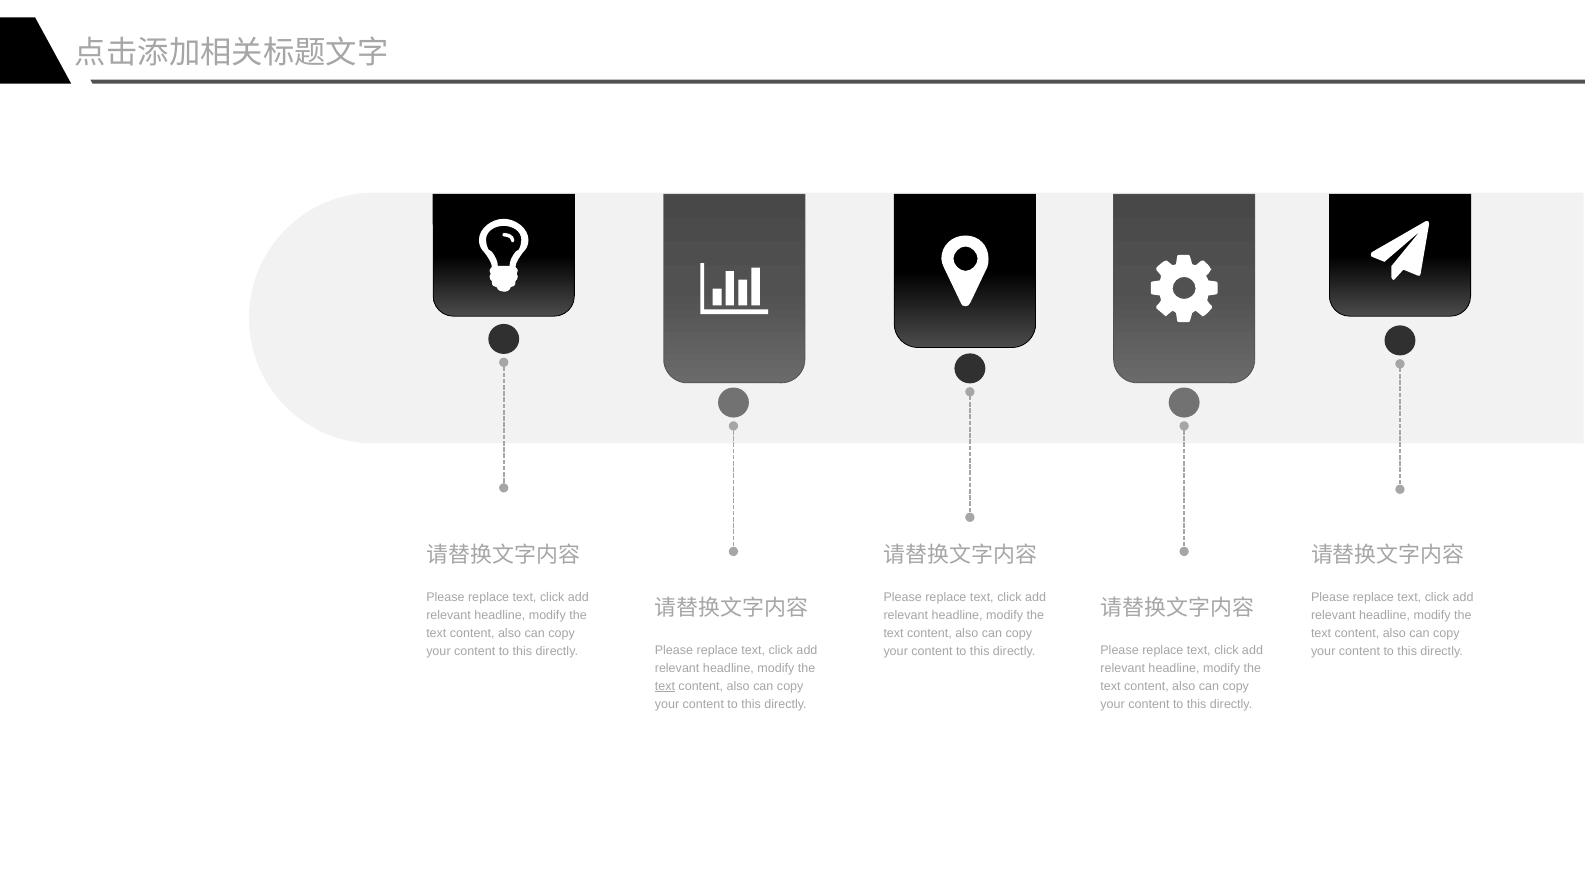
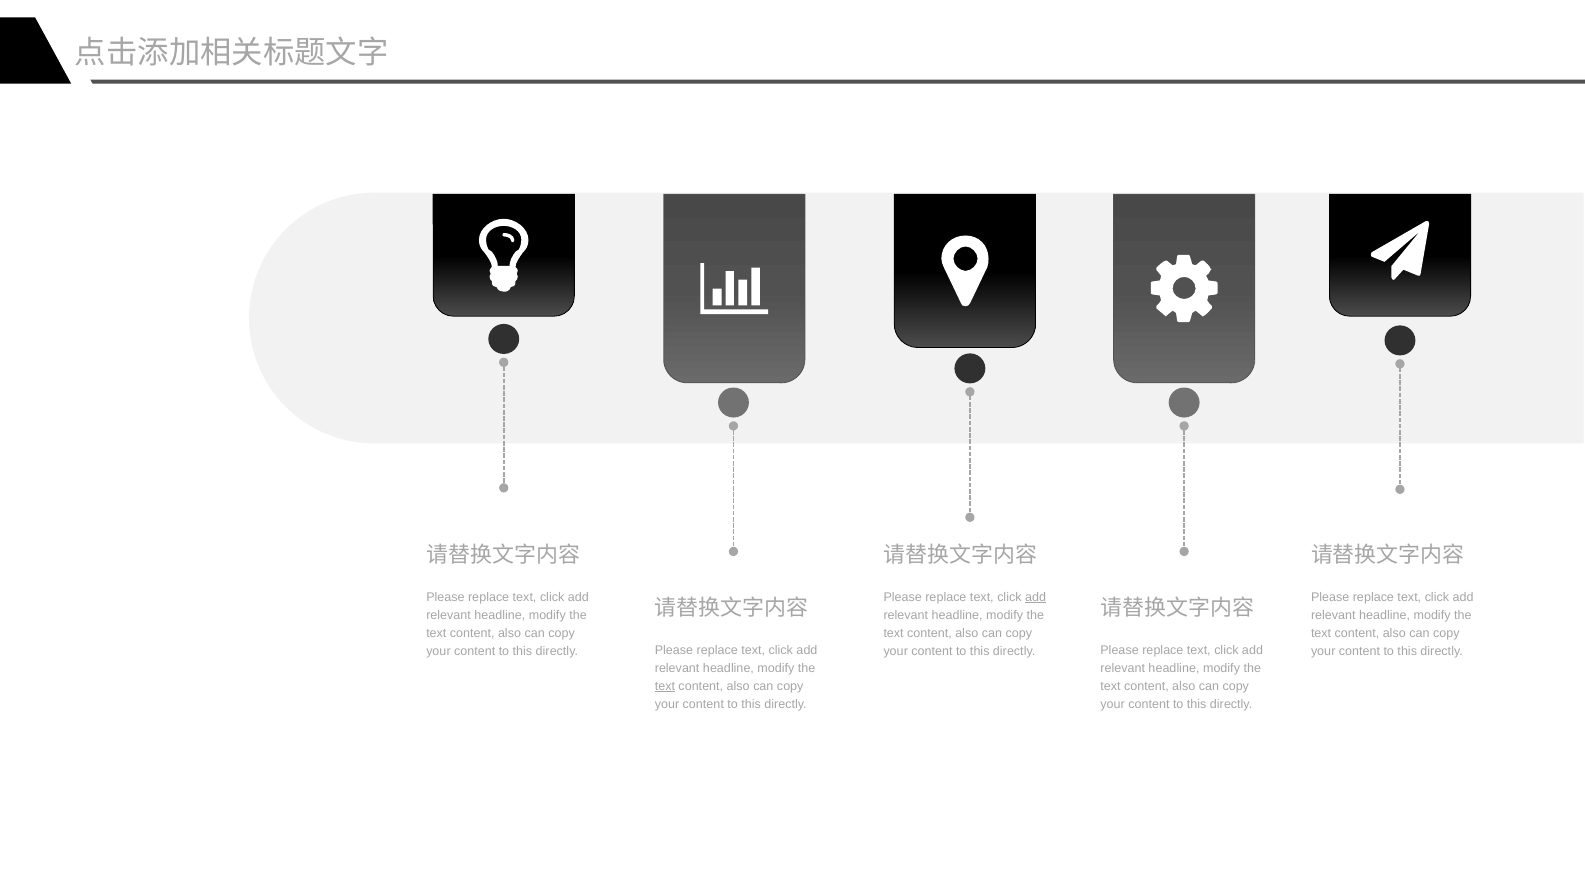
add underline: none -> present (1036, 597)
